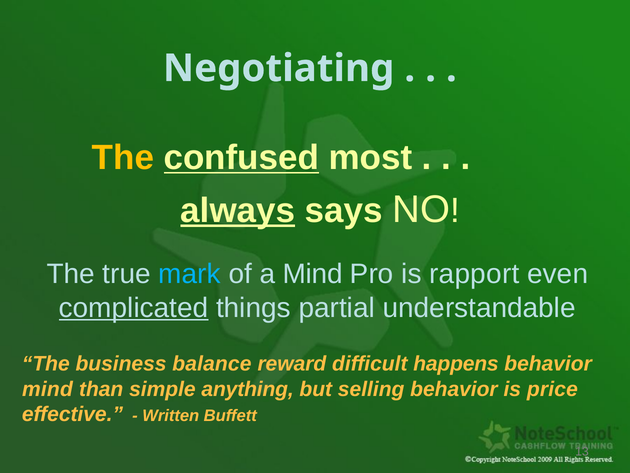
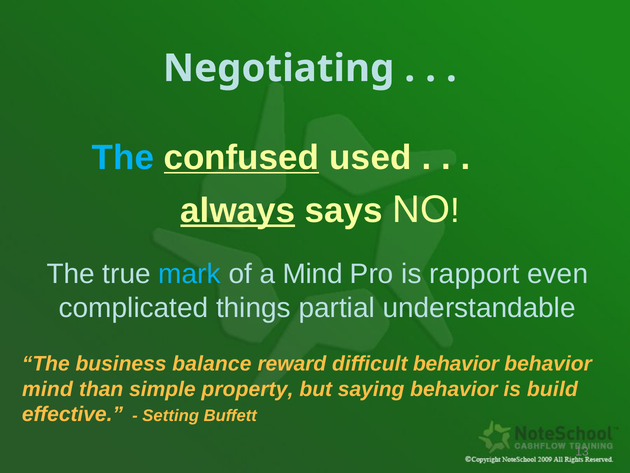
The colour: yellow -> light blue (123, 157)
most: most -> used (370, 157)
complicated underline: present -> none (134, 307)
difficult happens: happens -> behavior (456, 364)
anything: anything -> property (247, 389)
selling: selling -> saying (371, 389)
price: price -> build (552, 389)
Written: Written -> Setting (171, 415)
